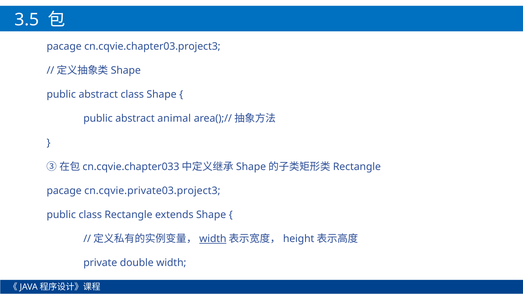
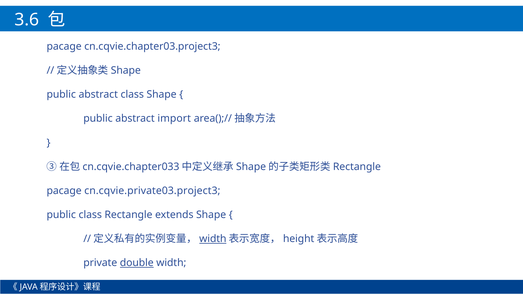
3.5: 3.5 -> 3.6 (27, 20)
animal: animal -> import (174, 119)
double underline: none -> present (137, 263)
